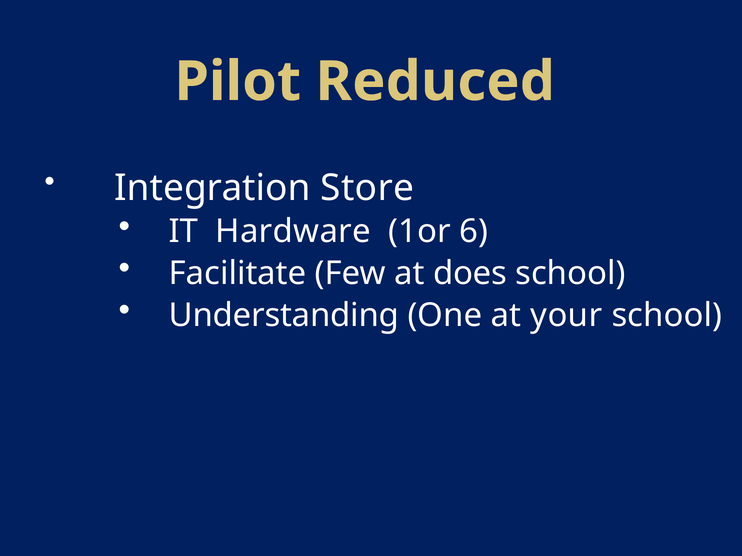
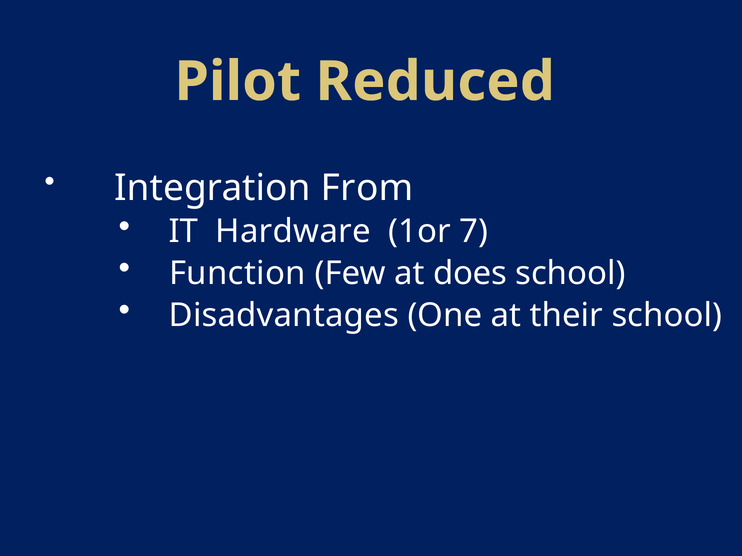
Store: Store -> From (367, 188)
6: 6 -> 7 (474, 232)
Facilitate: Facilitate -> Function (237, 274)
Understanding: Understanding -> Disadvantages (284, 316)
your: your -> their (566, 316)
